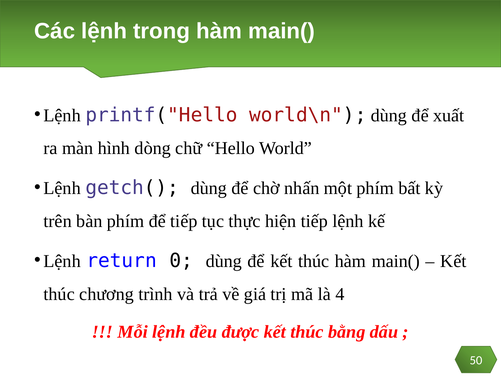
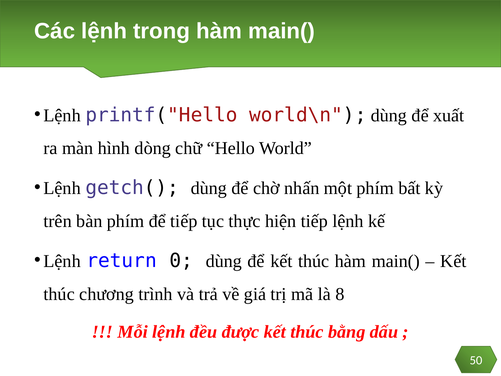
4: 4 -> 8 (340, 294)
